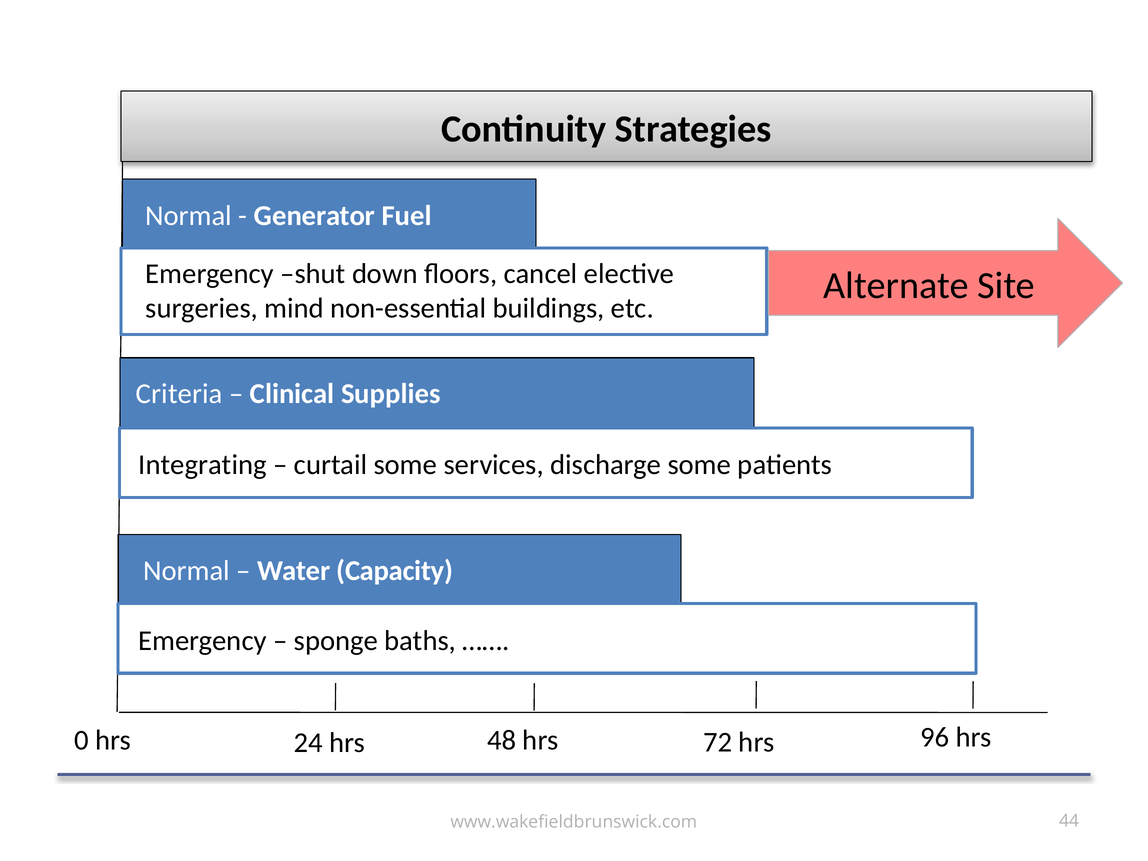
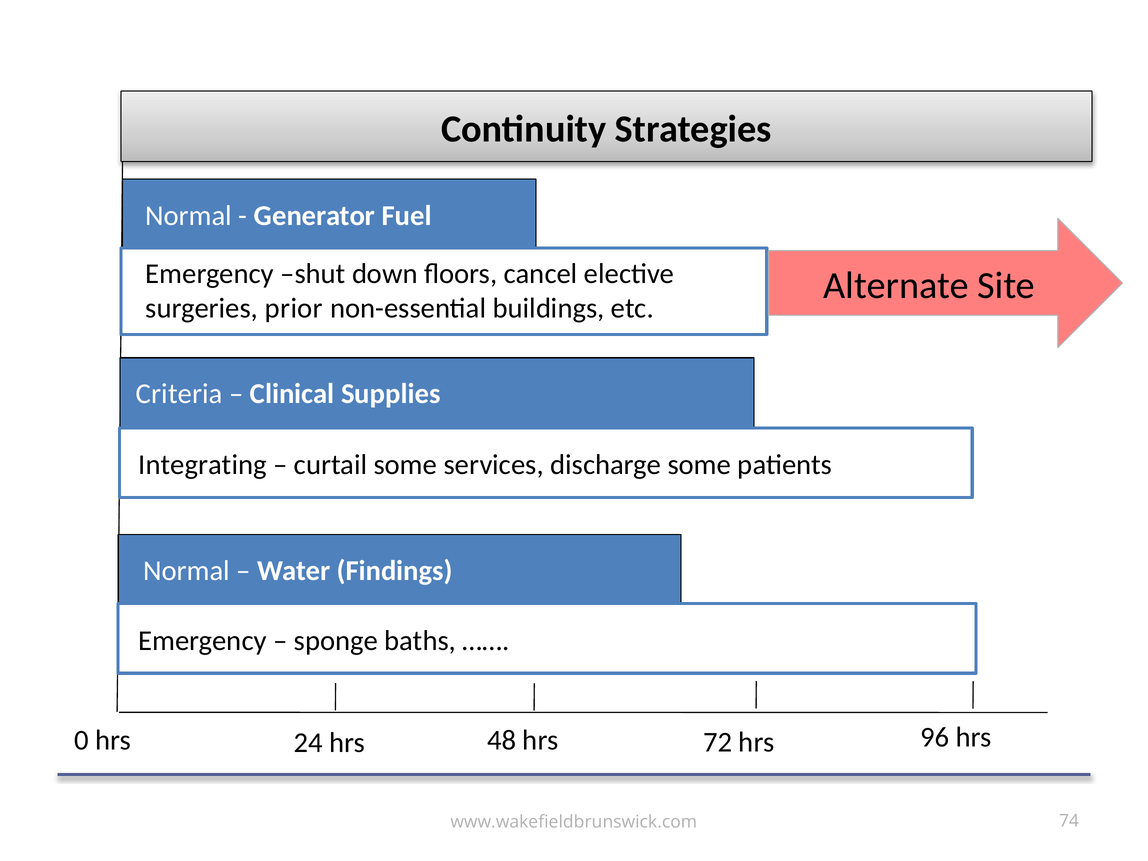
mind: mind -> prior (294, 308)
Capacity: Capacity -> Findings (395, 571)
44: 44 -> 74 (1069, 821)
